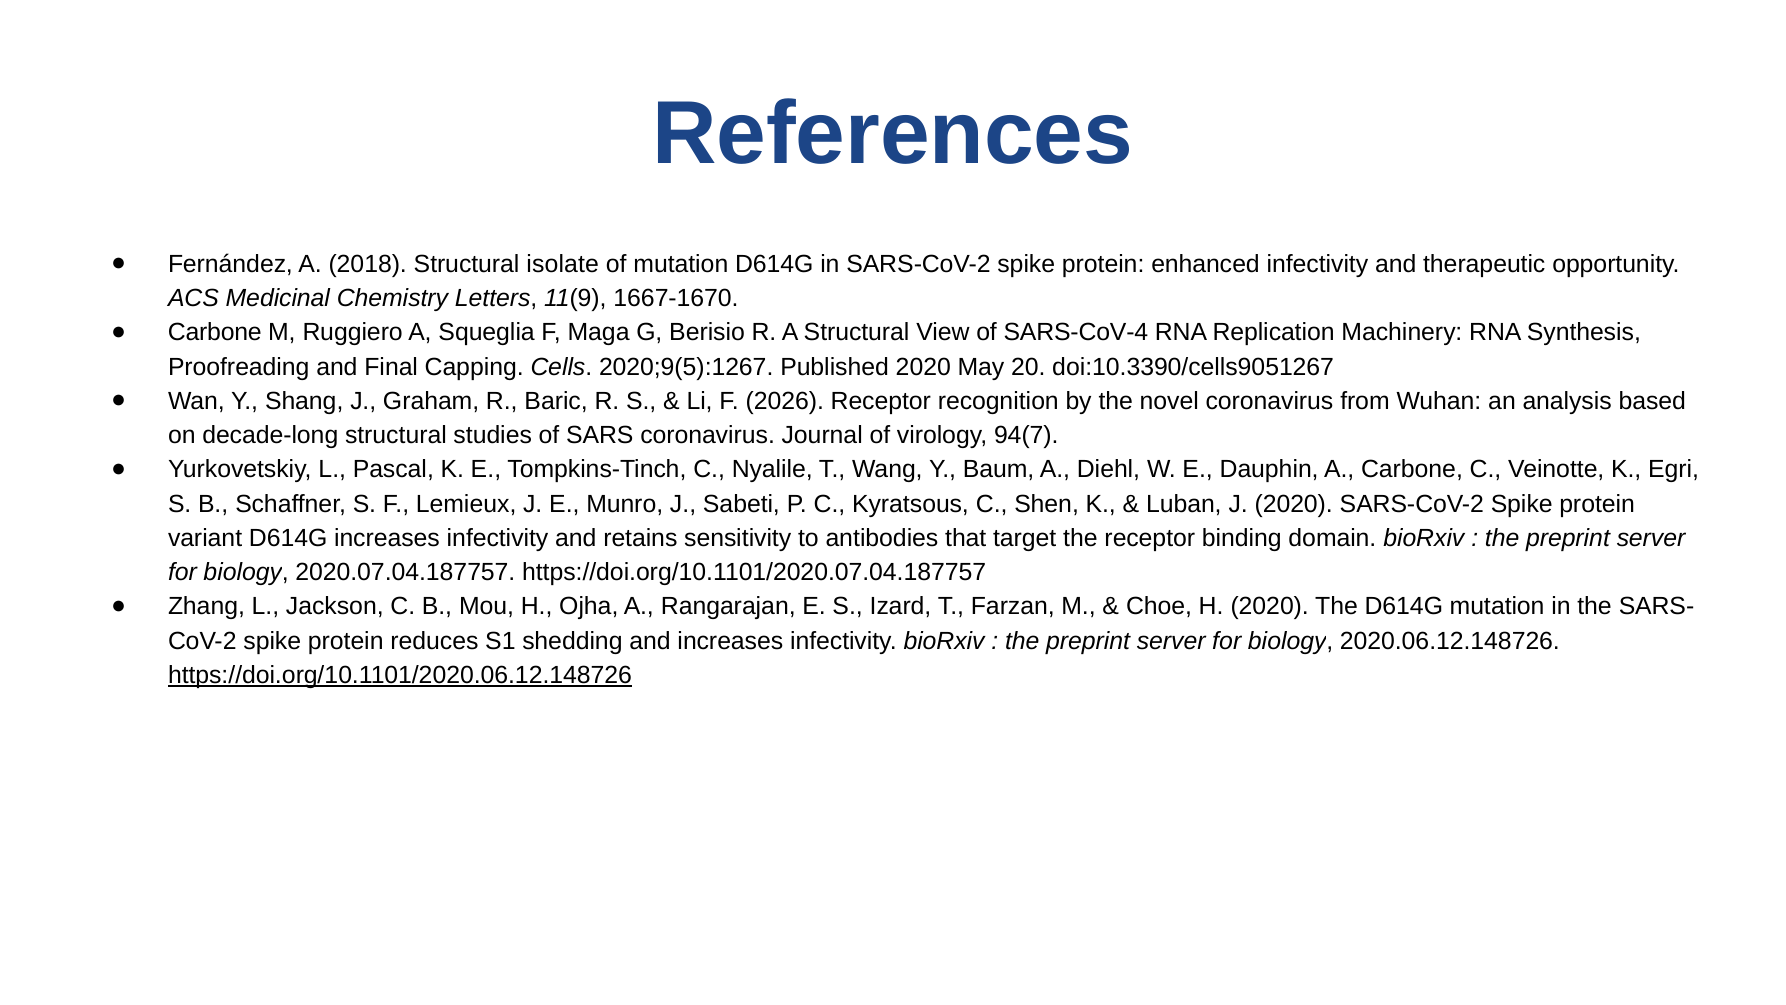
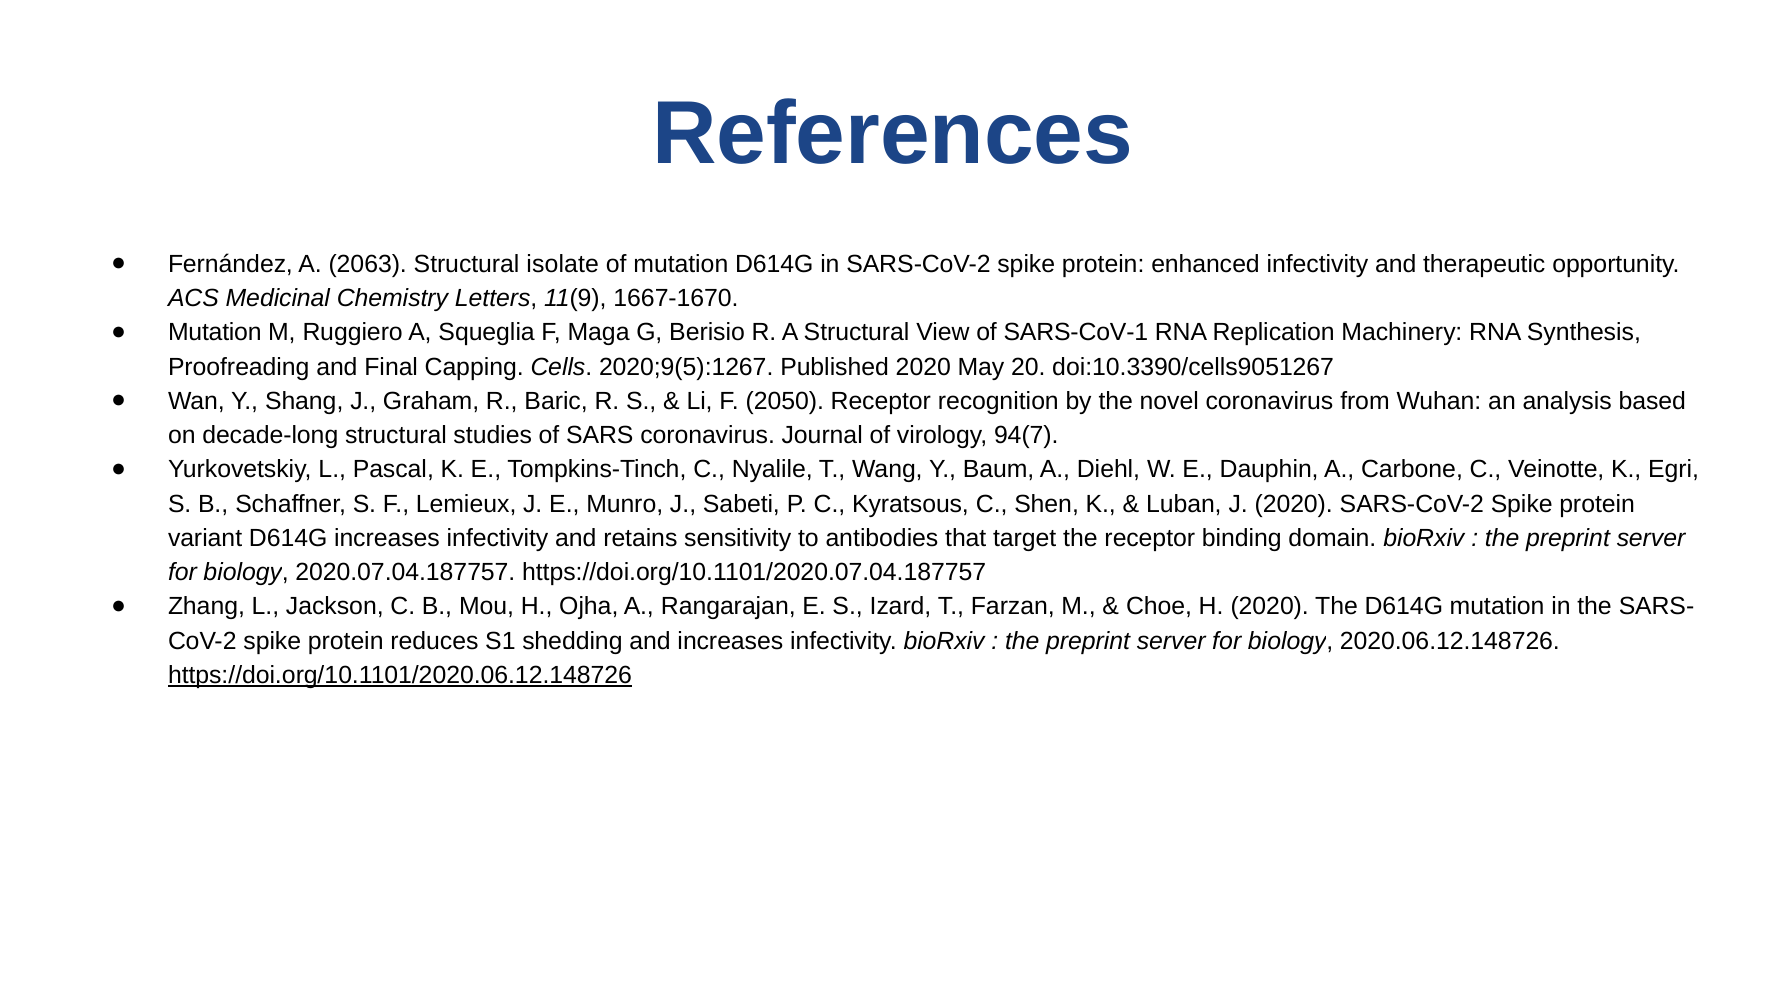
2018: 2018 -> 2063 (368, 264)
Carbone: Carbone -> Mutation (215, 332)
SARS-CoV-4: SARS-CoV-4 -> SARS-CoV-1 (1076, 332)
2026: 2026 -> 2050 (785, 401)
